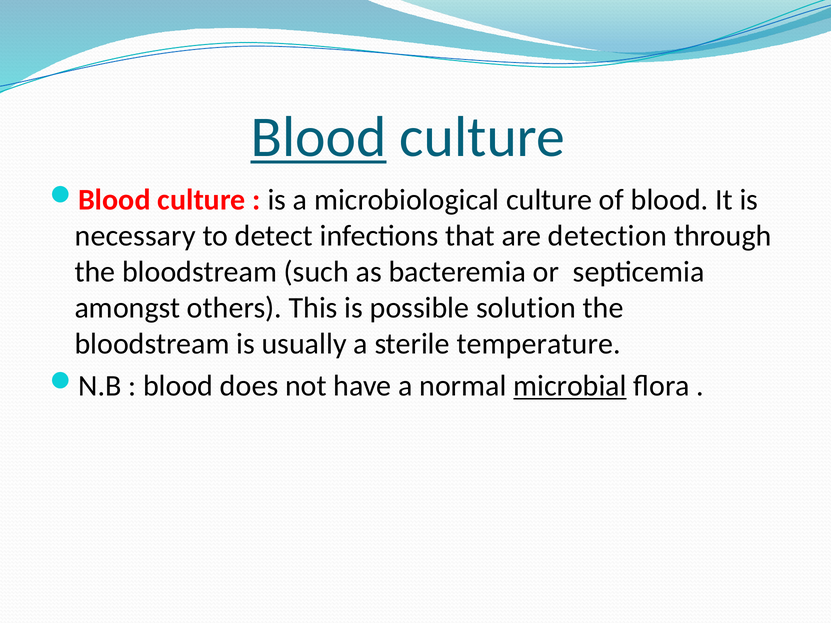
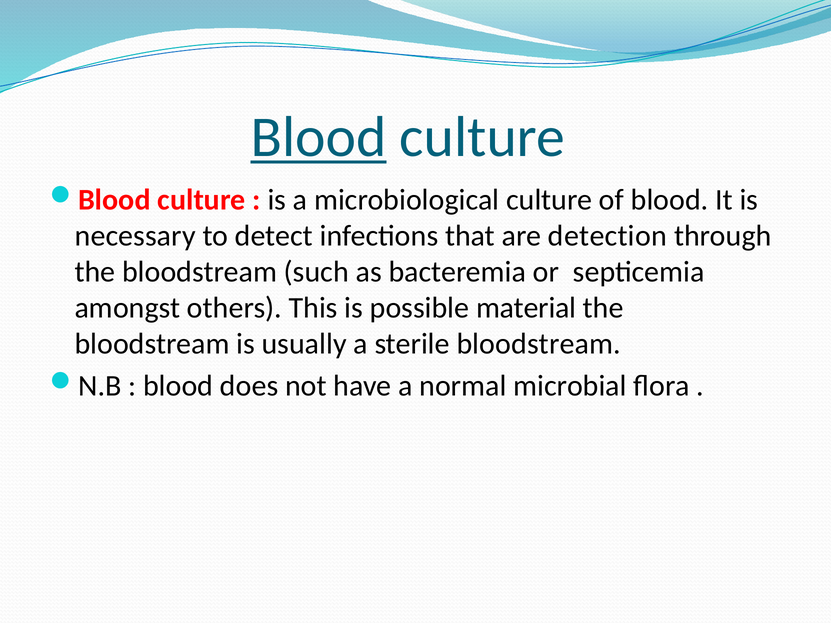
solution: solution -> material (526, 308)
sterile temperature: temperature -> bloodstream (539, 344)
microbial underline: present -> none (570, 386)
